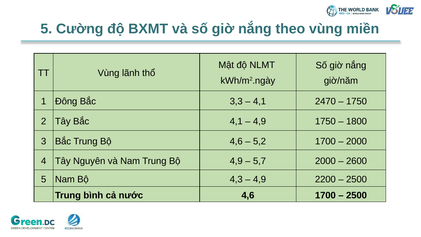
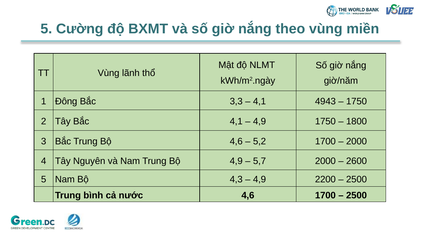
2470: 2470 -> 4943 (325, 101)
